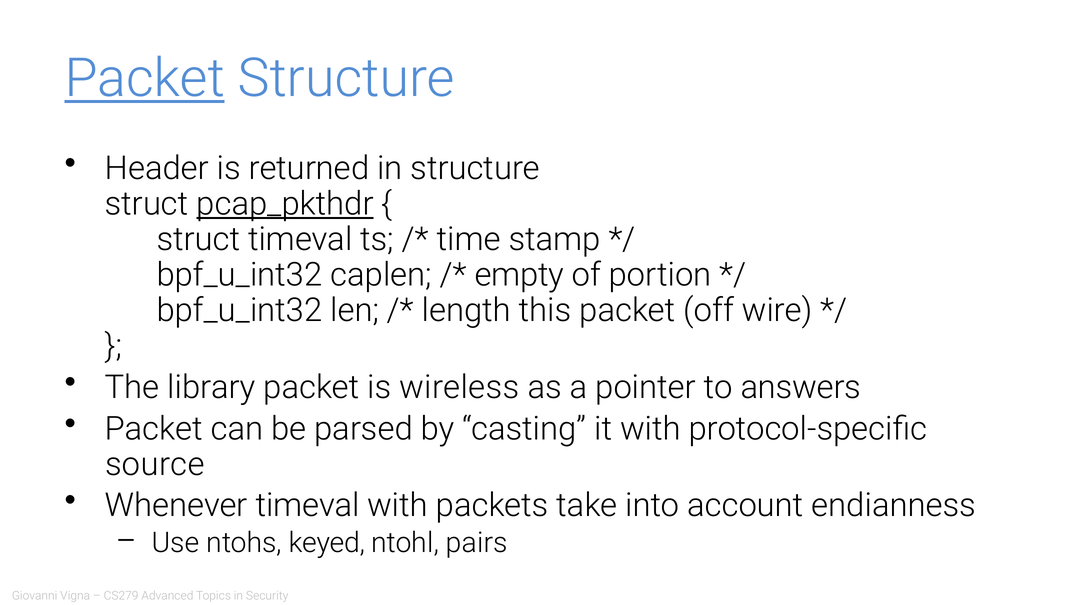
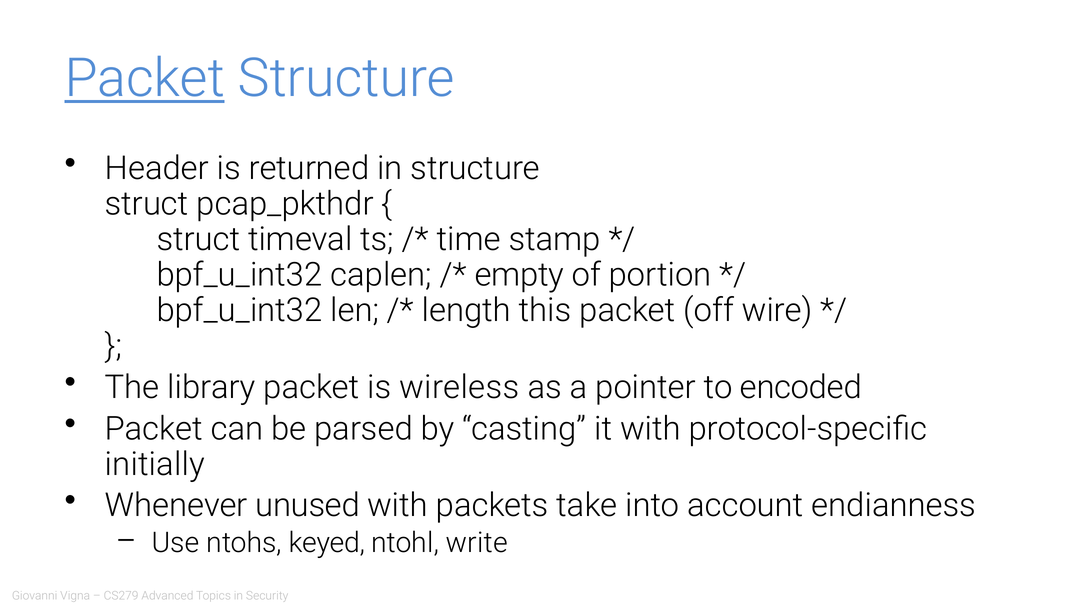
pcap_pkthdr underline: present -> none (285, 204)
answers: answers -> encoded (801, 388)
source: source -> initially (155, 464)
Whenever timeval: timeval -> unused (308, 506)
pairs: pairs -> write (477, 543)
